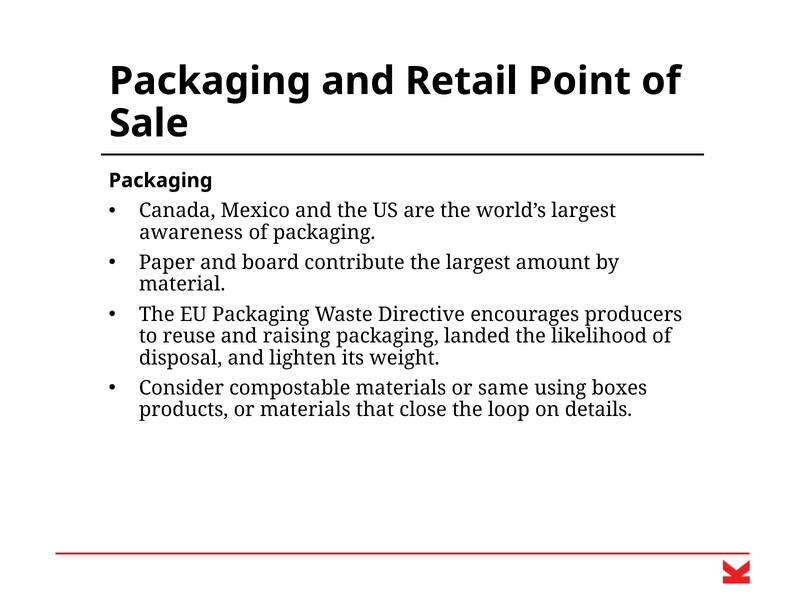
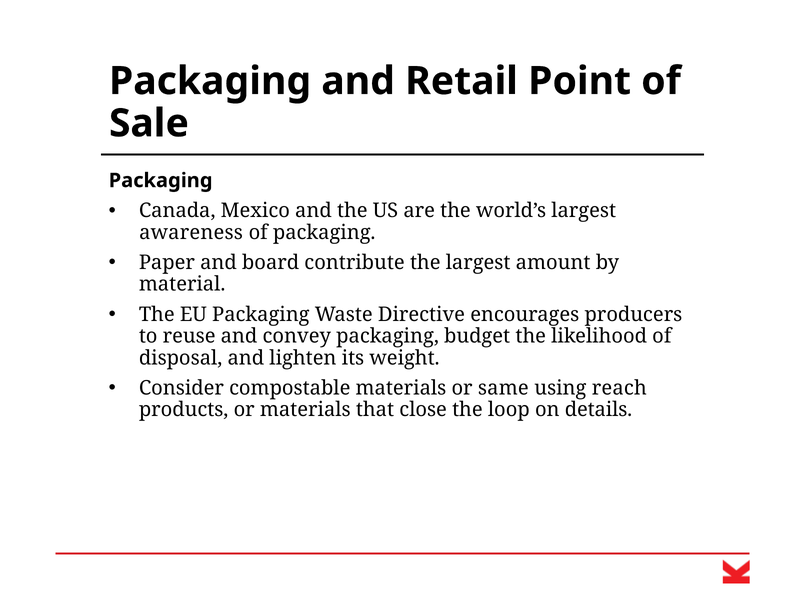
raising: raising -> convey (297, 336)
landed: landed -> budget (477, 336)
boxes: boxes -> reach (619, 388)
